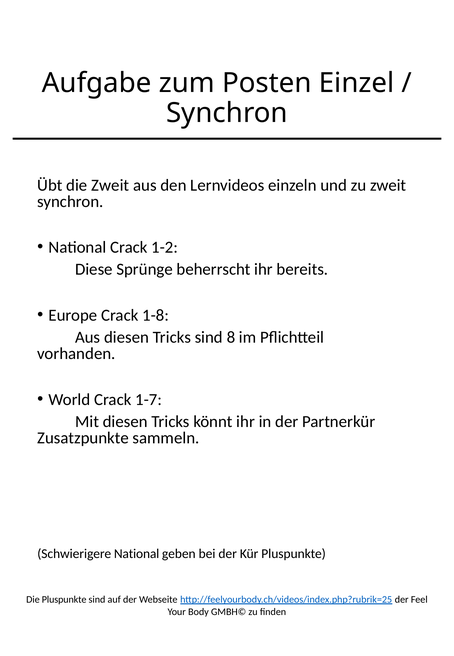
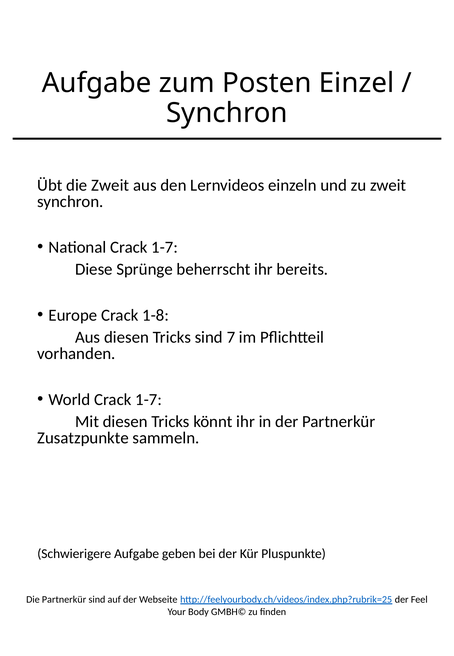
National Crack 1-2: 1-2 -> 1-7 (165, 247)
8: 8 -> 7 (231, 337)
Schwierigere National: National -> Aufgabe (137, 554)
Die Pluspunkte: Pluspunkte -> Partnerkür (64, 599)
